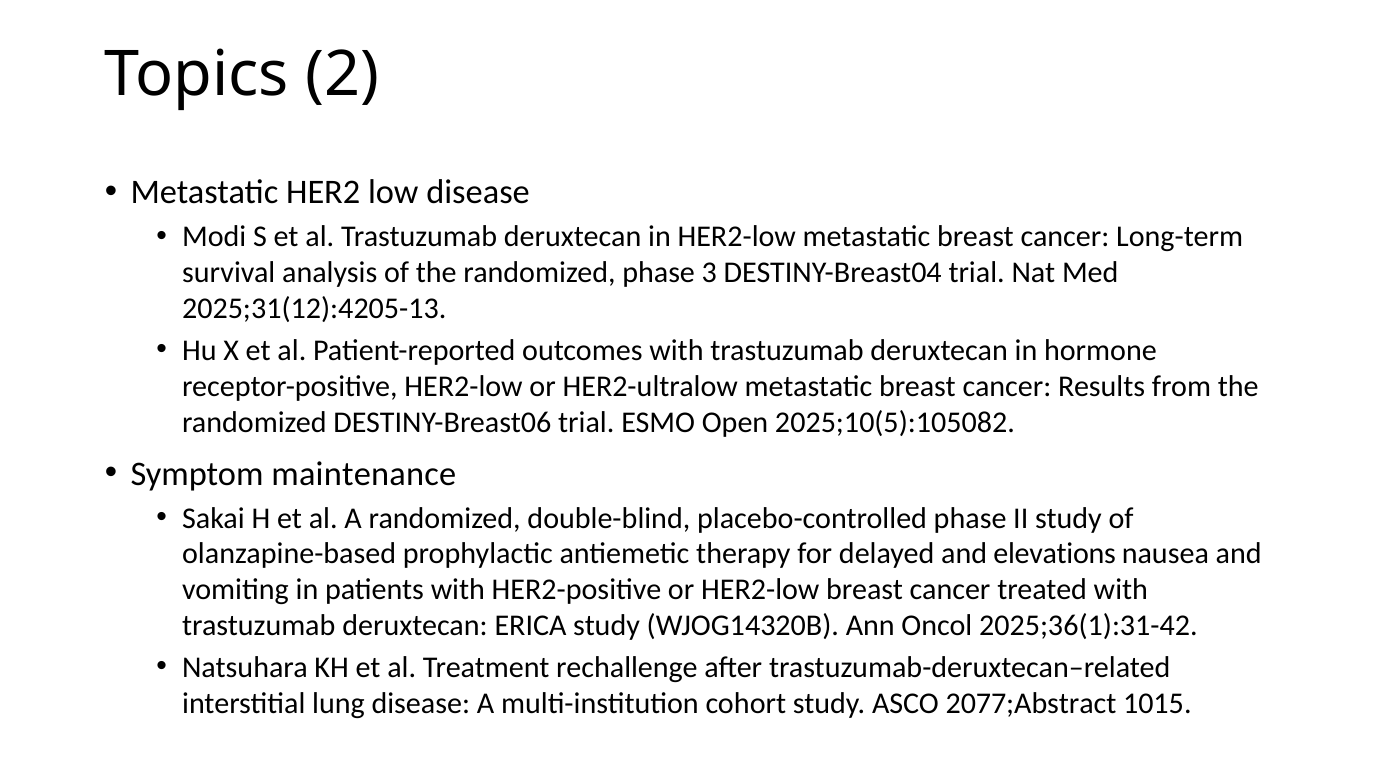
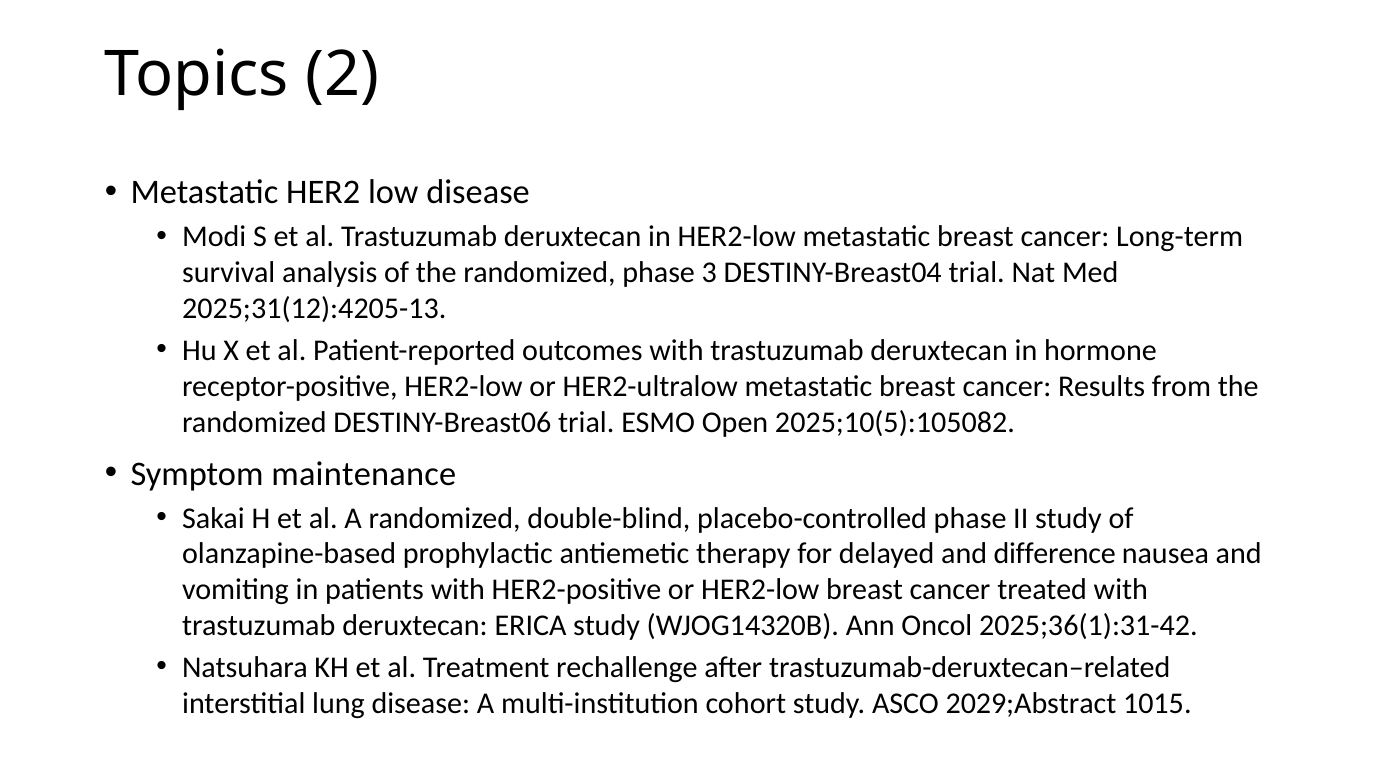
elevations: elevations -> difference (1055, 553)
2077;Abstract: 2077;Abstract -> 2029;Abstract (1031, 703)
